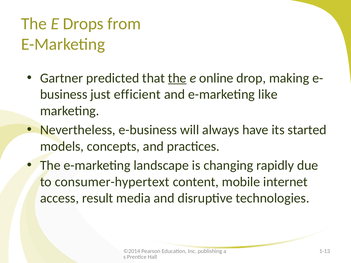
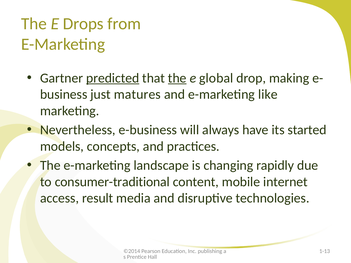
predicted underline: none -> present (113, 78)
online: online -> global (216, 78)
efficient: efficient -> matures (137, 95)
consumer-hypertext: consumer-hypertext -> consumer-traditional (112, 182)
